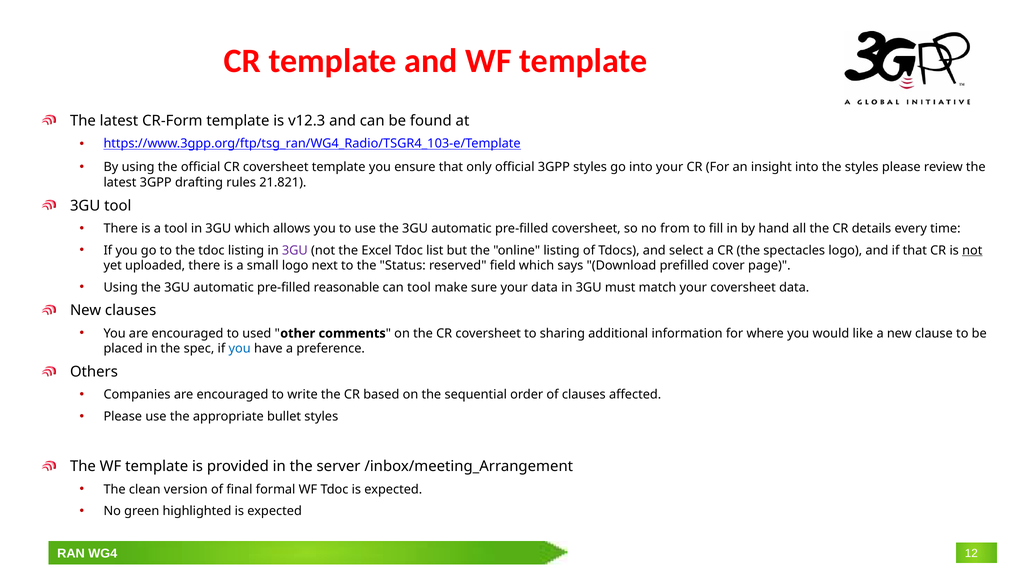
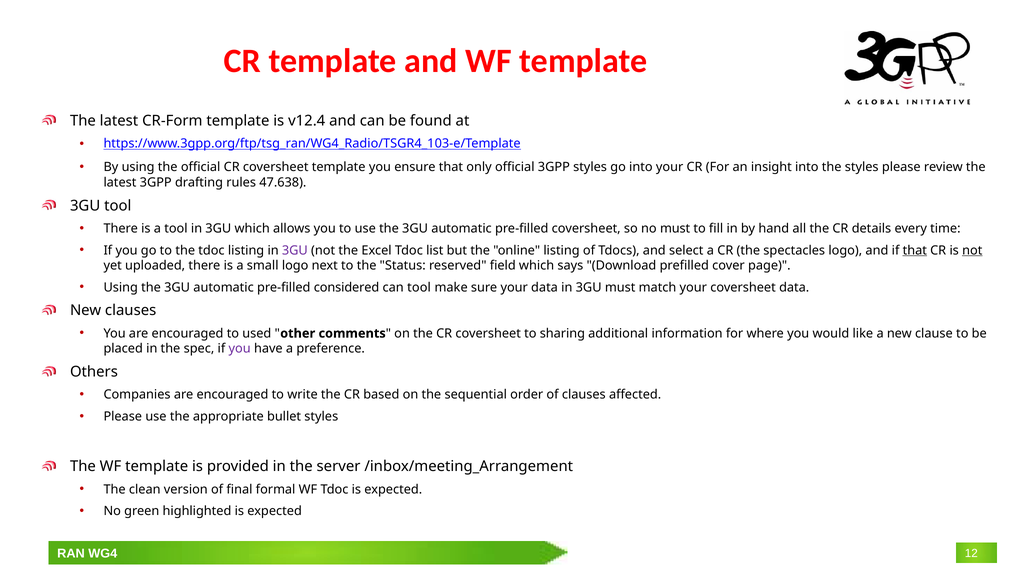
v12.3: v12.3 -> v12.4 (307, 120)
21.821: 21.821 -> 47.638 (283, 182)
no from: from -> must (675, 228)
that underline: none -> present (915, 250)
reasonable: reasonable -> considered (347, 287)
you colour: blue -> purple (240, 348)
